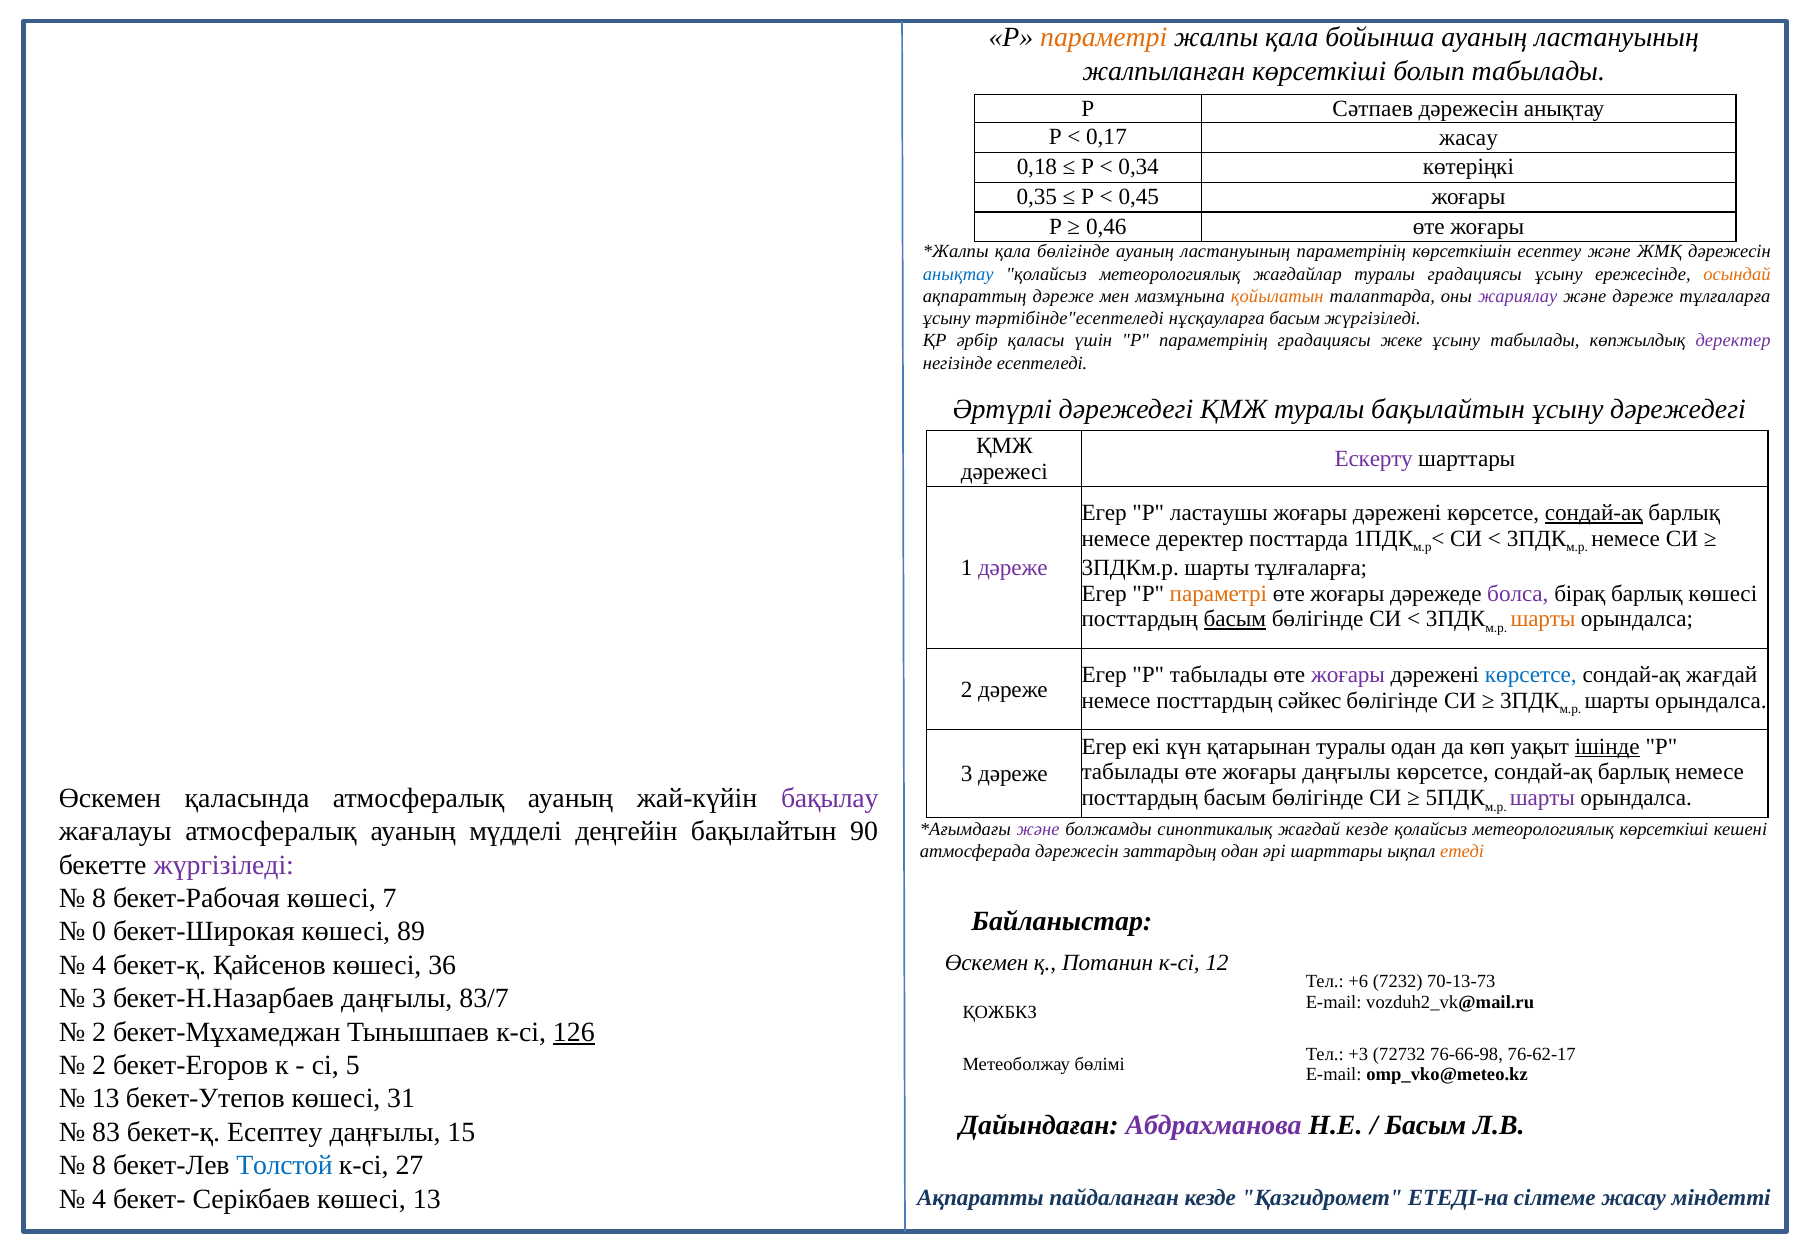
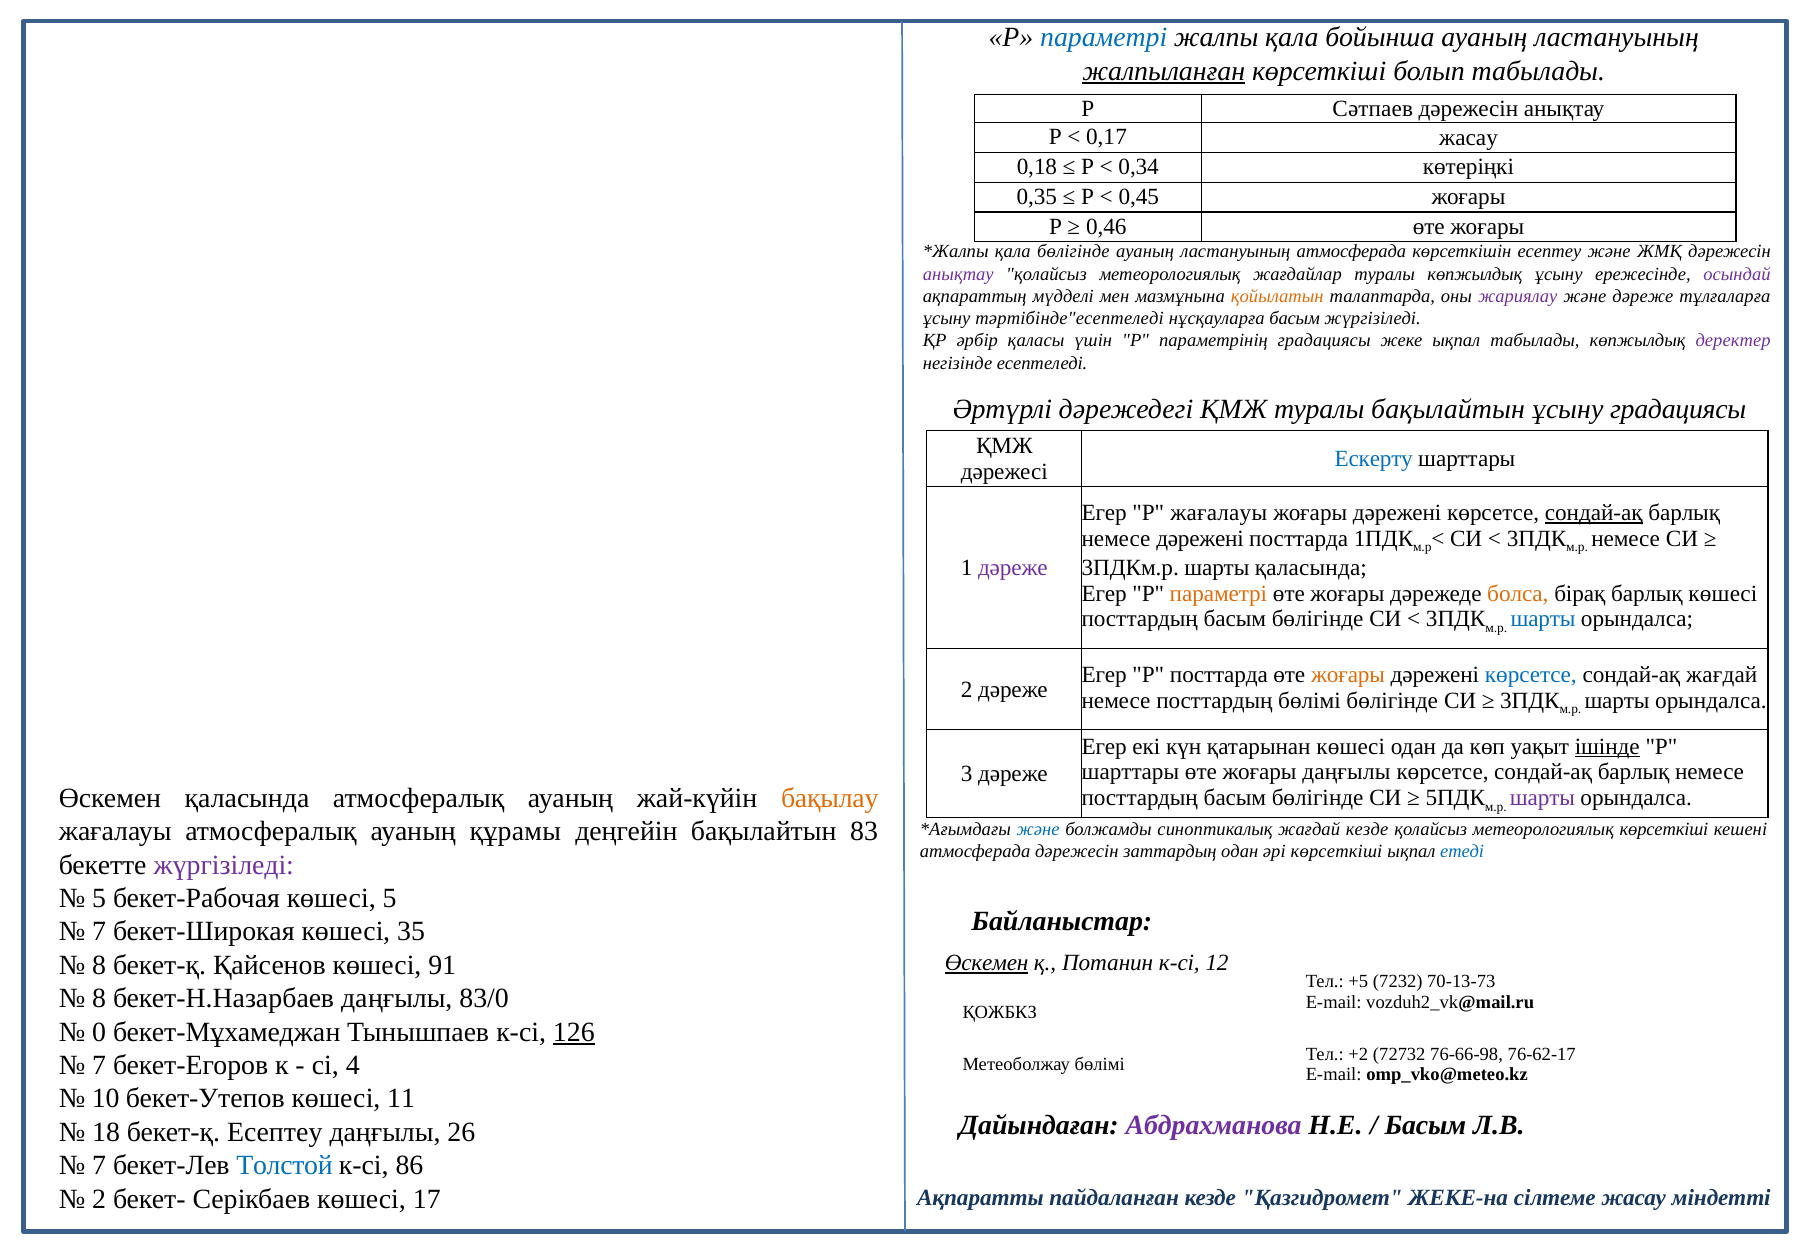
параметрі colour: orange -> blue (1104, 38)
жалпыланған underline: none -> present (1164, 71)
ластануының параметрінің: параметрінің -> атмосферада (1351, 252)
анықтау colour: blue -> purple (958, 274)
туралы градациясы: градациясы -> көпжылдық (1475, 274)
осындай colour: orange -> purple (1737, 274)
ақпараттың дәреже: дәреже -> мүдделі (1063, 296)
жеке ұсыну: ұсыну -> ықпал (1456, 341)
ұсыну дәрежедегі: дәрежедегі -> градациясы (1678, 410)
Ескерту colour: purple -> blue (1374, 459)
Р ластаушы: ластаушы -> жағалауы (1219, 513)
немесе деректер: деректер -> дәрежені (1200, 539)
шарты тұлғаларға: тұлғаларға -> қаласында (1311, 568)
болса colour: purple -> orange (1518, 593)
басым underline: present -> none (1235, 619)
шарты colour: orange -> blue (1543, 619)
Егер Р табылады: табылады -> посттарда (1219, 675)
жоғары colour: purple -> orange (1348, 675)
посттардың сәйкес: сәйкес -> бөлімі (1309, 700)
қатарынан туралы: туралы -> көшесі (1351, 746)
табылады: табылады -> шарттары (1130, 772)
бақылау colour: purple -> orange (830, 798)
мүдделі: мүдделі -> құрамы (515, 831)
90: 90 -> 83 (864, 831)
және colour: purple -> blue (1038, 829)
әрі шарттары: шарттары -> көрсеткіші (1337, 851)
етеді colour: orange -> blue (1462, 851)
8: 8 -> 5 (99, 898)
көшесі 7: 7 -> 5 (390, 898)
0: 0 -> 7 (99, 932)
89: 89 -> 35 (411, 932)
Өскемен underline: none -> present (987, 963)
4: 4 -> 8 (99, 965)
36: 36 -> 91 (442, 965)
+6: +6 -> +5 (1358, 982)
3: 3 -> 8 (99, 999)
83/7: 83/7 -> 83/0 (484, 999)
2: 2 -> 0 (99, 1032)
+3: +3 -> +2 (1358, 1054)
2: 2 -> 7 (99, 1065)
5: 5 -> 4 (353, 1065)
13: 13 -> 10 (106, 1099)
31: 31 -> 11 (401, 1099)
83: 83 -> 18 (106, 1132)
15: 15 -> 26 (461, 1132)
8: 8 -> 7 (99, 1166)
27: 27 -> 86 (409, 1166)
4: 4 -> 2 (99, 1199)
көшесі 13: 13 -> 17 (427, 1199)
ЕТЕДІ-на: ЕТЕДІ-на -> ЖЕКЕ-на (1458, 1198)
